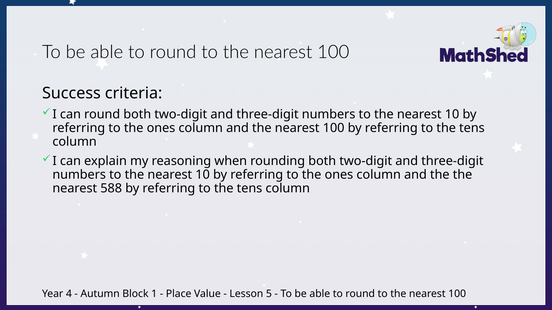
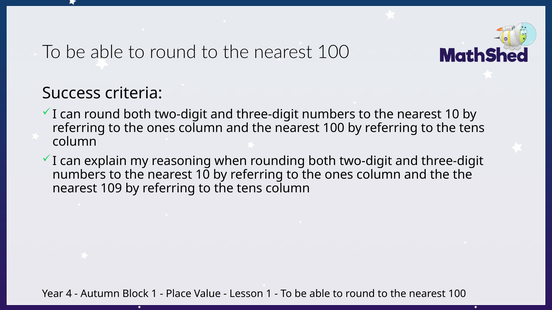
588: 588 -> 109 (111, 189)
Lesson 5: 5 -> 1 (269, 294)
